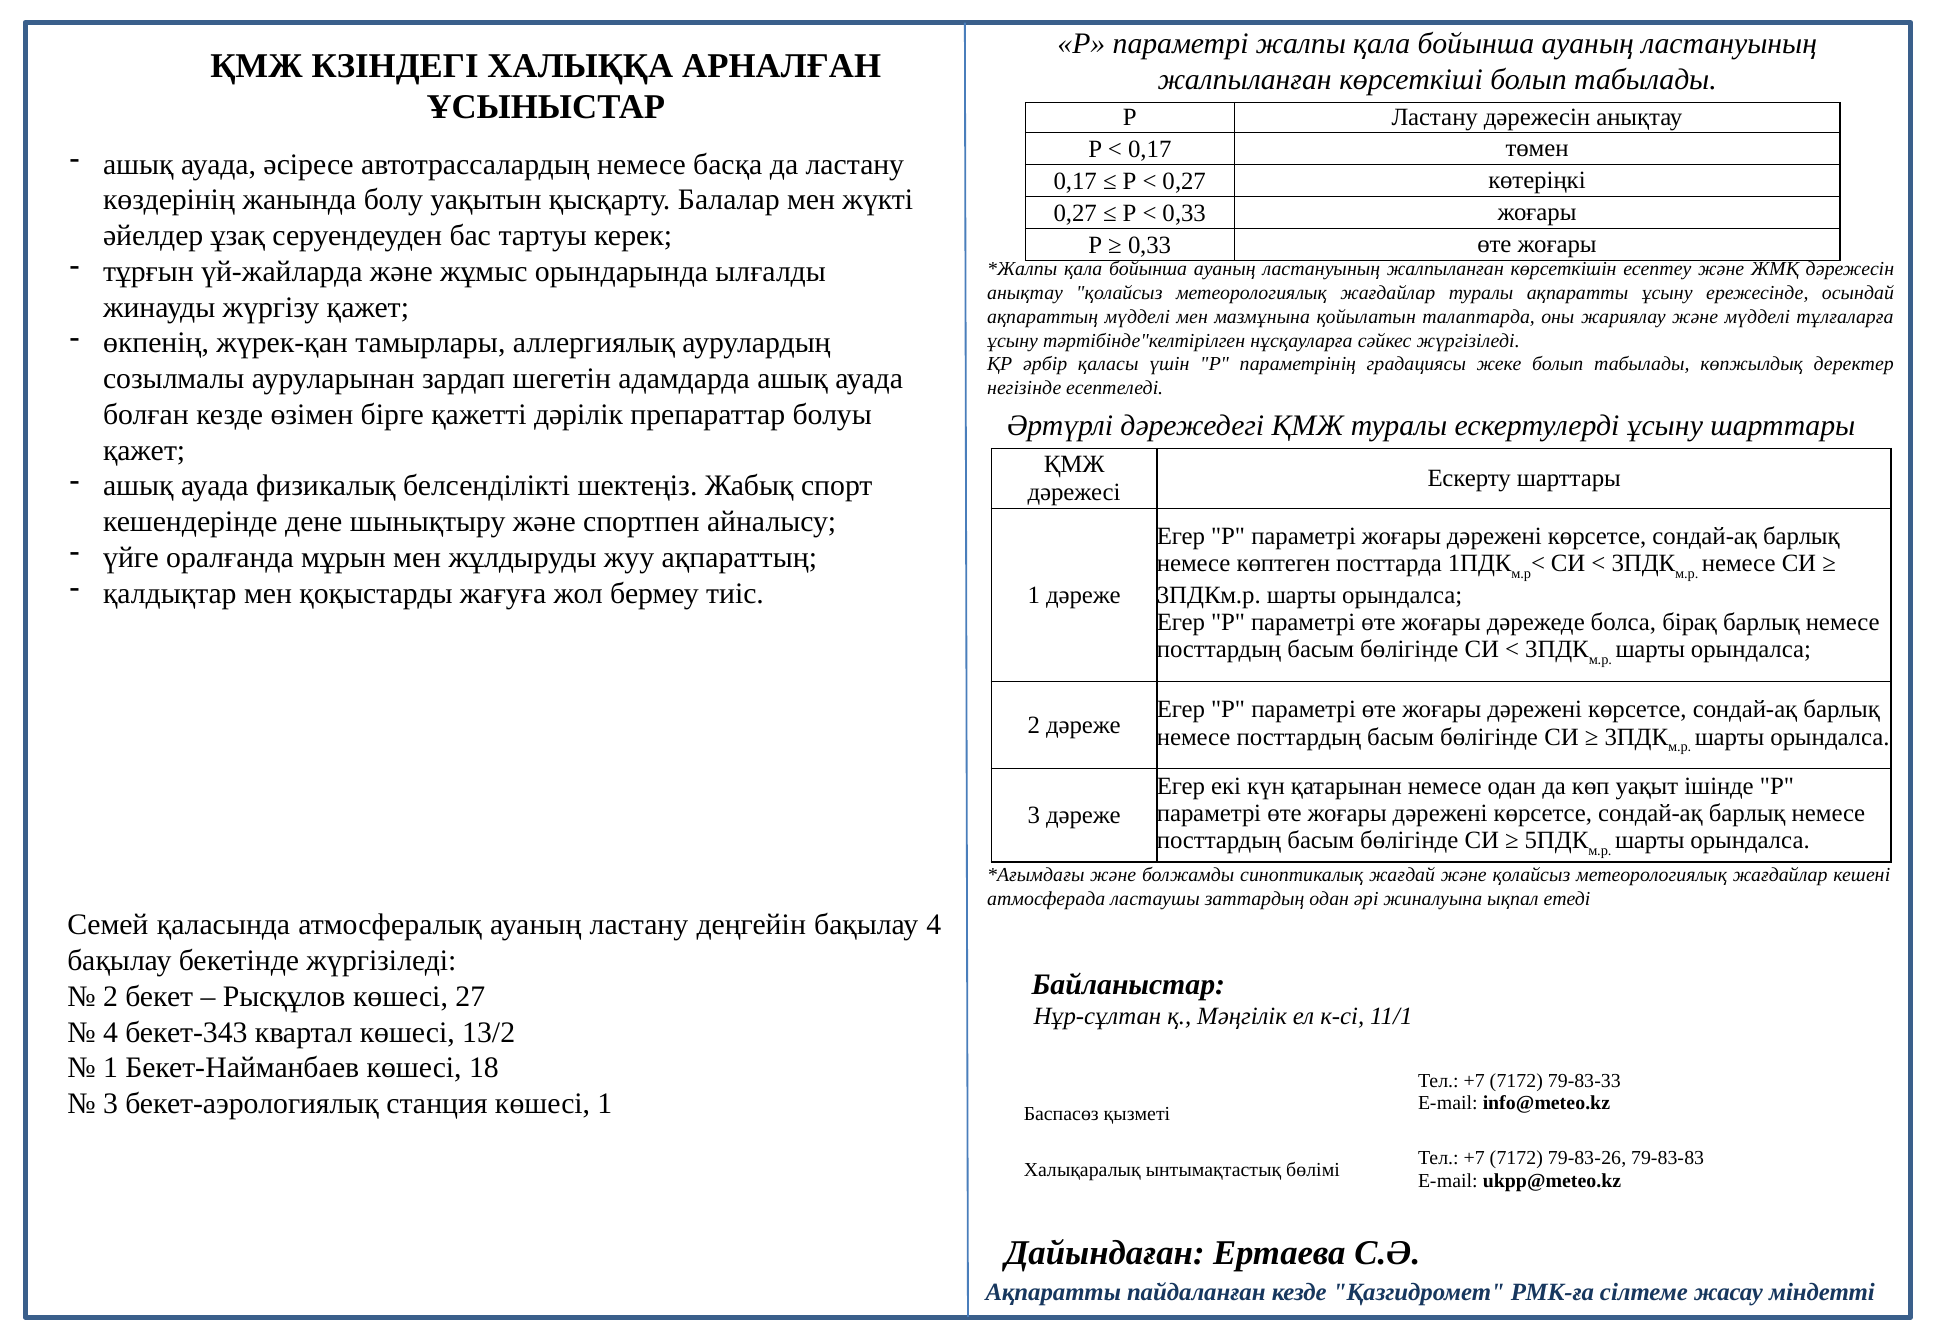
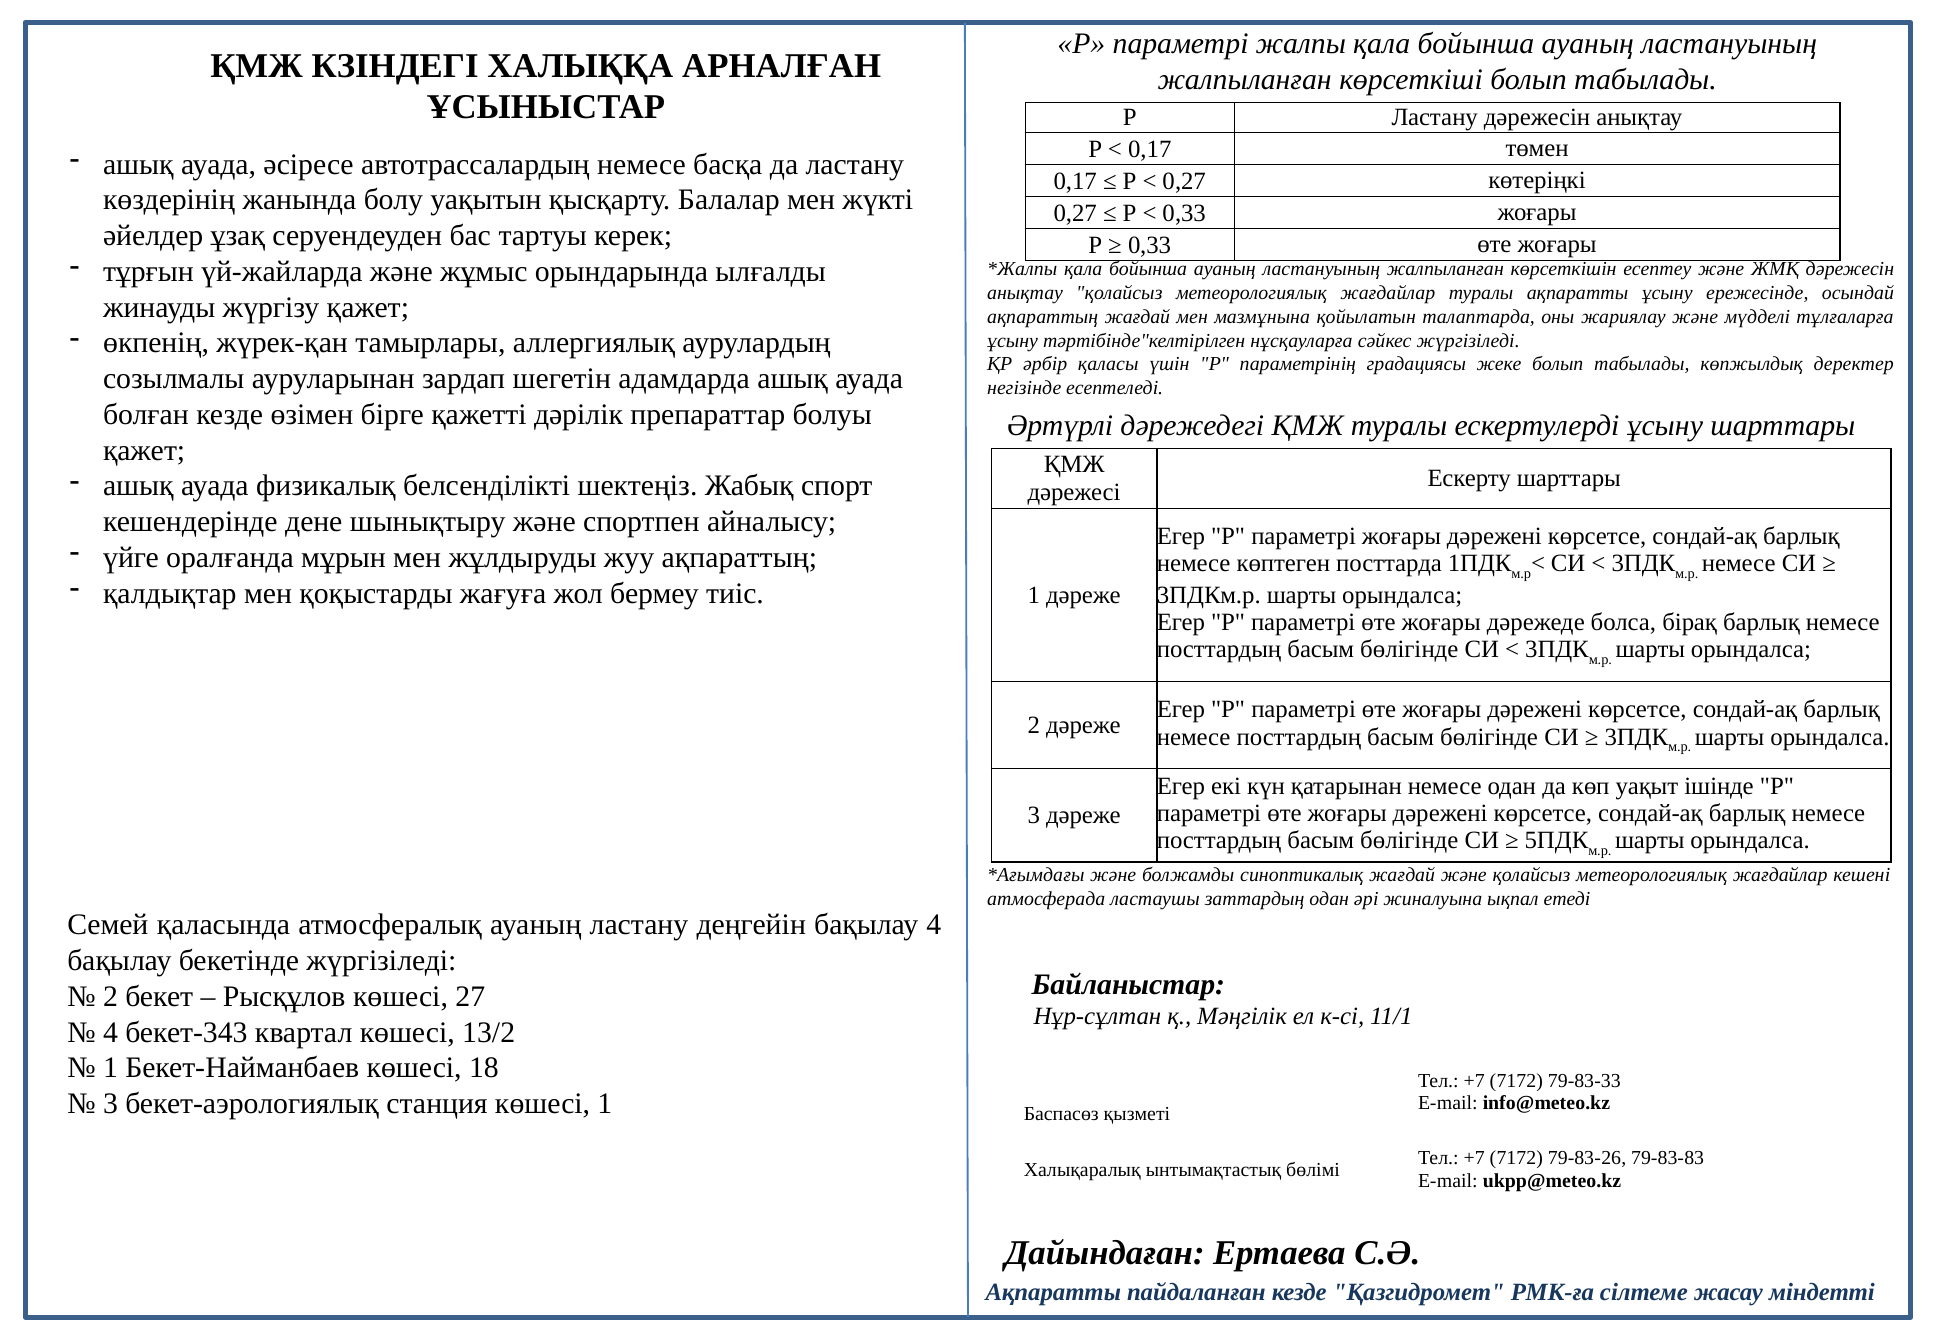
ақпараттың мүдделі: мүдделі -> жағдай (1137, 317)
